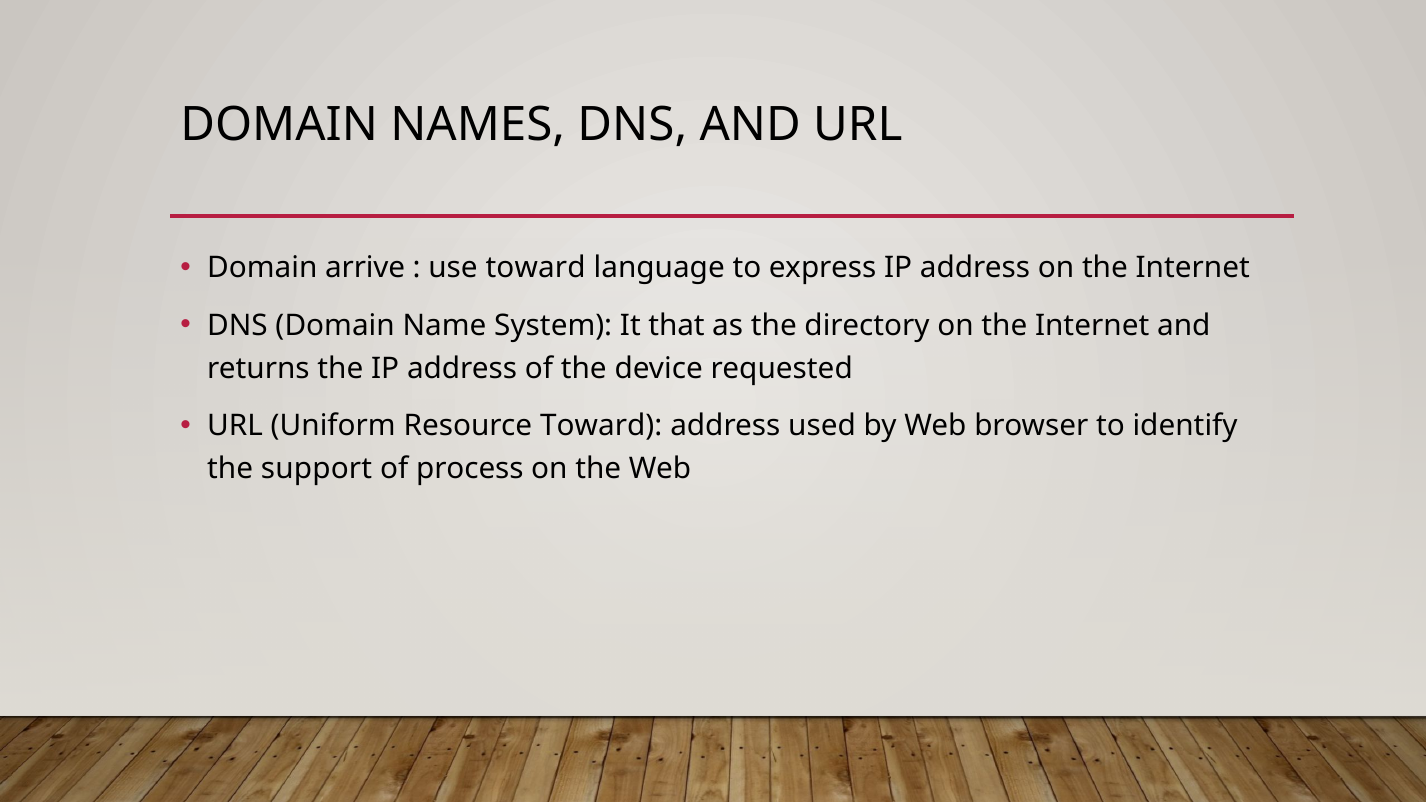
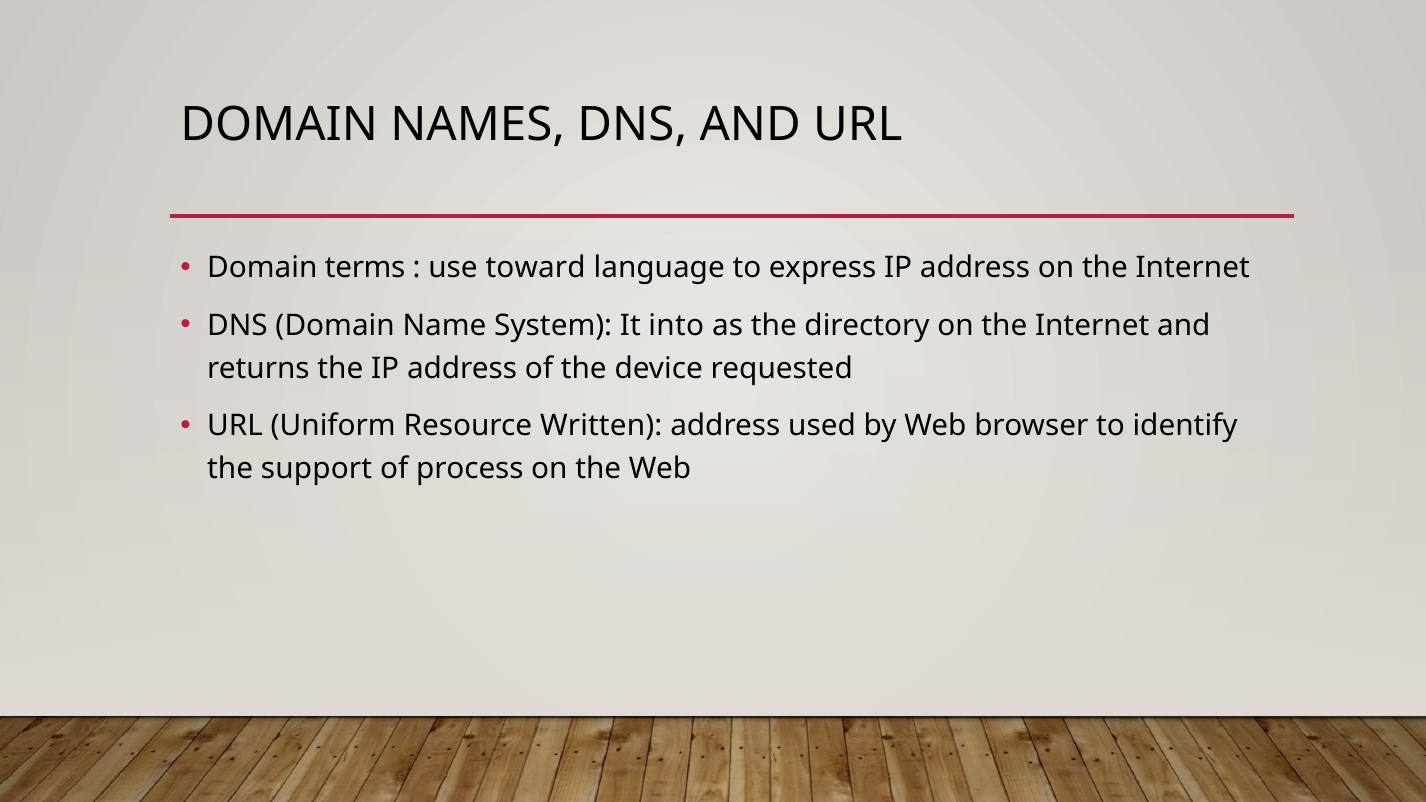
arrive: arrive -> terms (365, 268)
that: that -> into (676, 326)
Resource Toward: Toward -> Written (601, 426)
